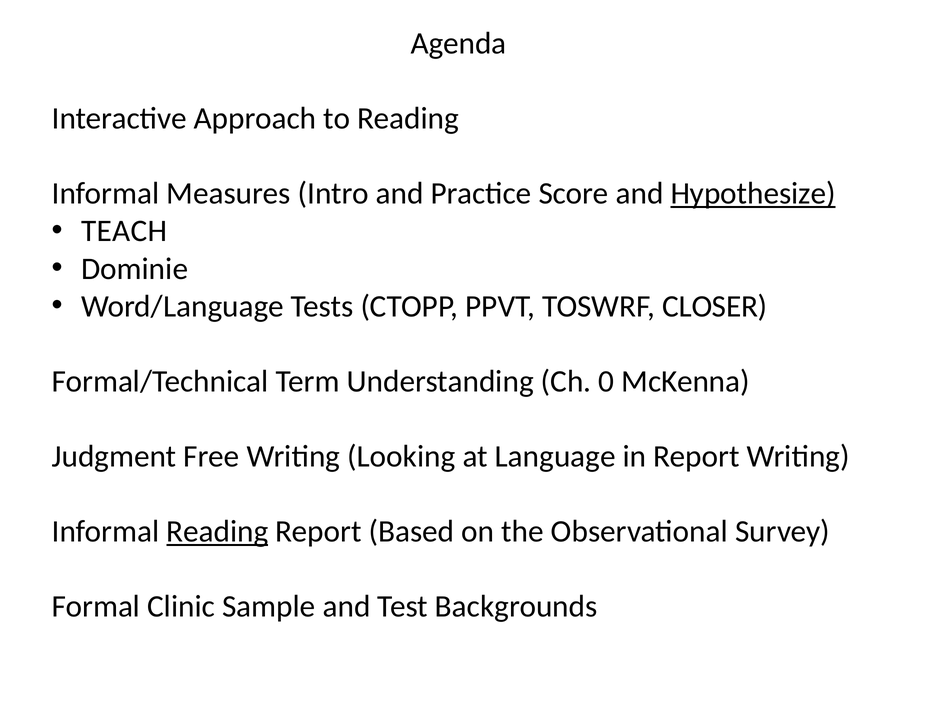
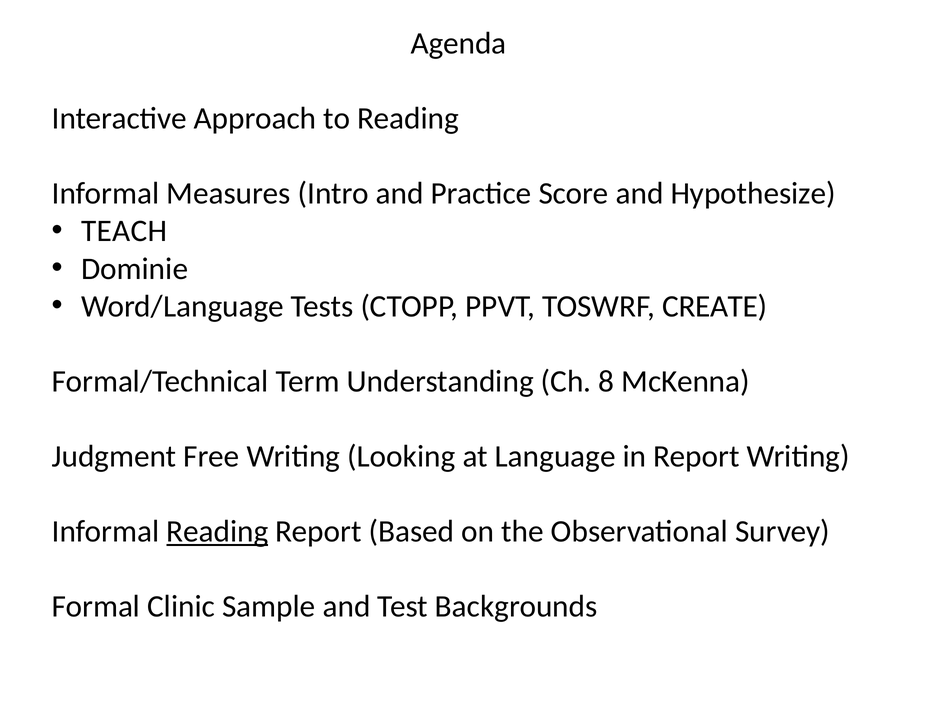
Hypothesize underline: present -> none (753, 194)
CLOSER: CLOSER -> CREATE (715, 306)
0: 0 -> 8 (606, 381)
